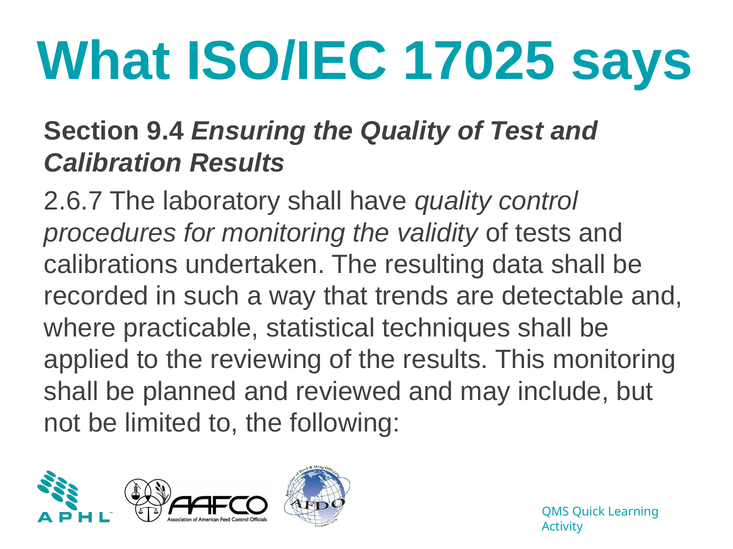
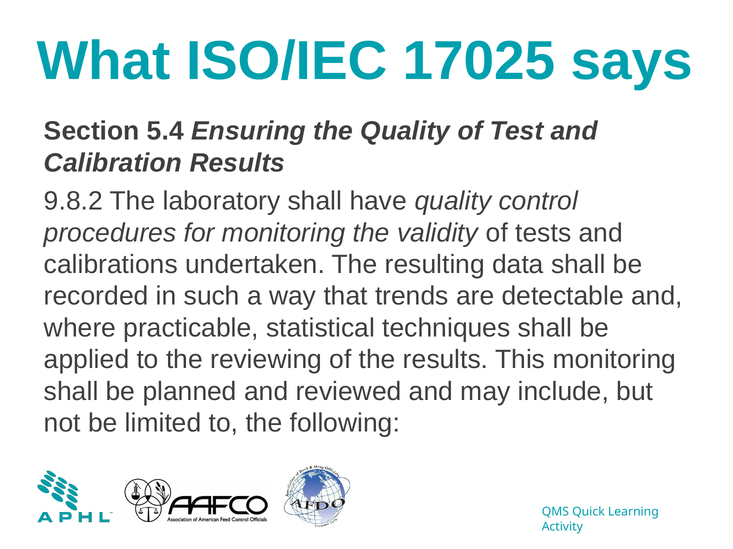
9.4: 9.4 -> 5.4 (165, 131)
2.6.7: 2.6.7 -> 9.8.2 (73, 201)
